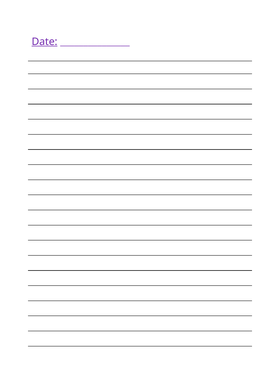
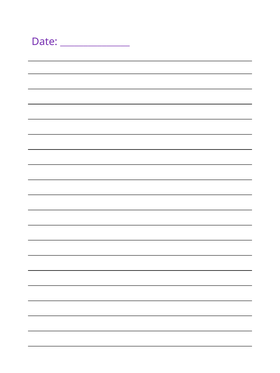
Date underline: present -> none (45, 42)
